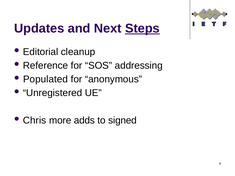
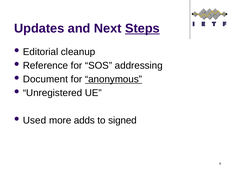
Populated: Populated -> Document (45, 79)
anonymous underline: none -> present (113, 79)
Chris: Chris -> Used (35, 120)
